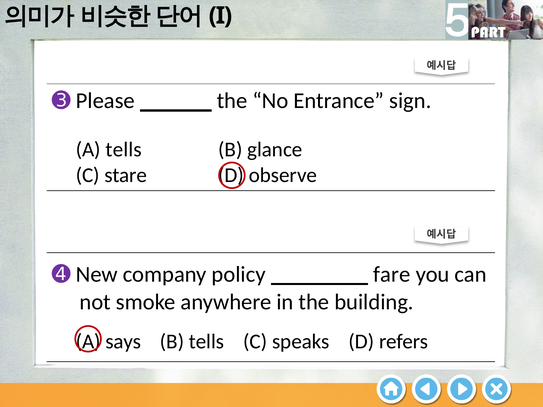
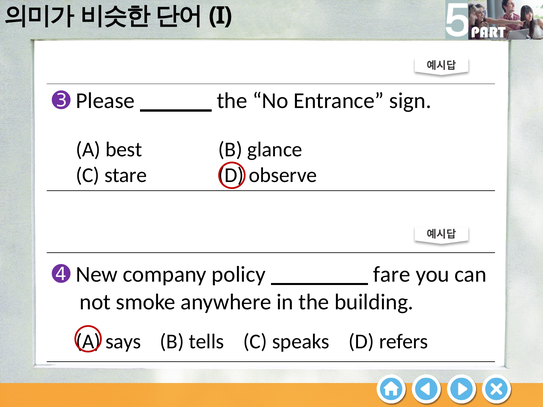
A tells: tells -> best (124, 149)
